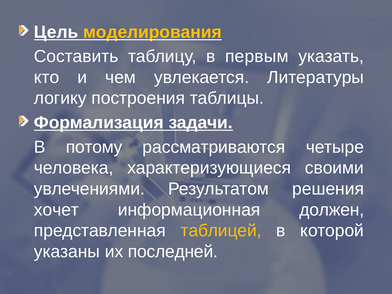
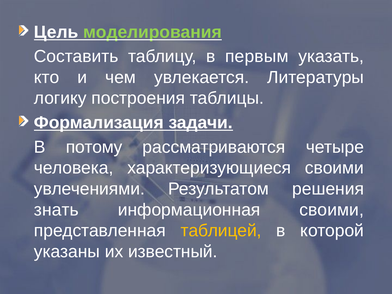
моделирования colour: yellow -> light green (152, 32)
хочет: хочет -> знать (56, 210)
информационная должен: должен -> своими (332, 210)
последней: последней -> известный (173, 252)
